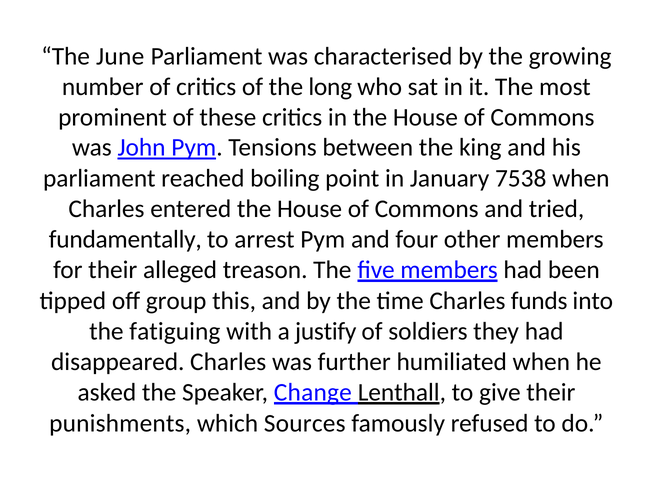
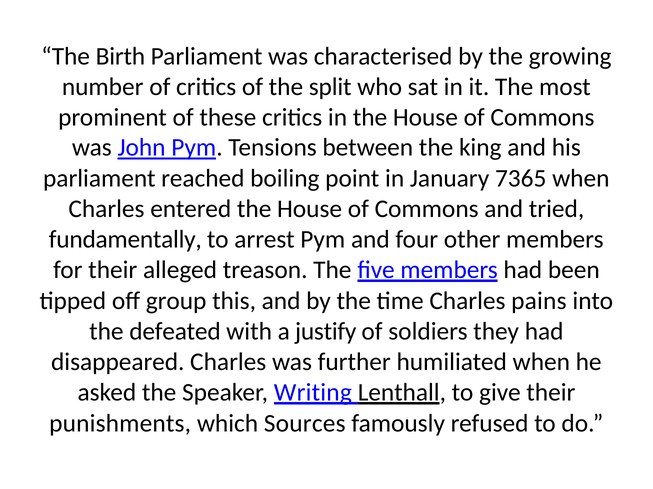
June: June -> Birth (120, 56)
long: long -> split (330, 87)
7538: 7538 -> 7365 (521, 179)
funds: funds -> pains (539, 301)
fatiguing: fatiguing -> defeated (175, 332)
Change: Change -> Writing (313, 393)
